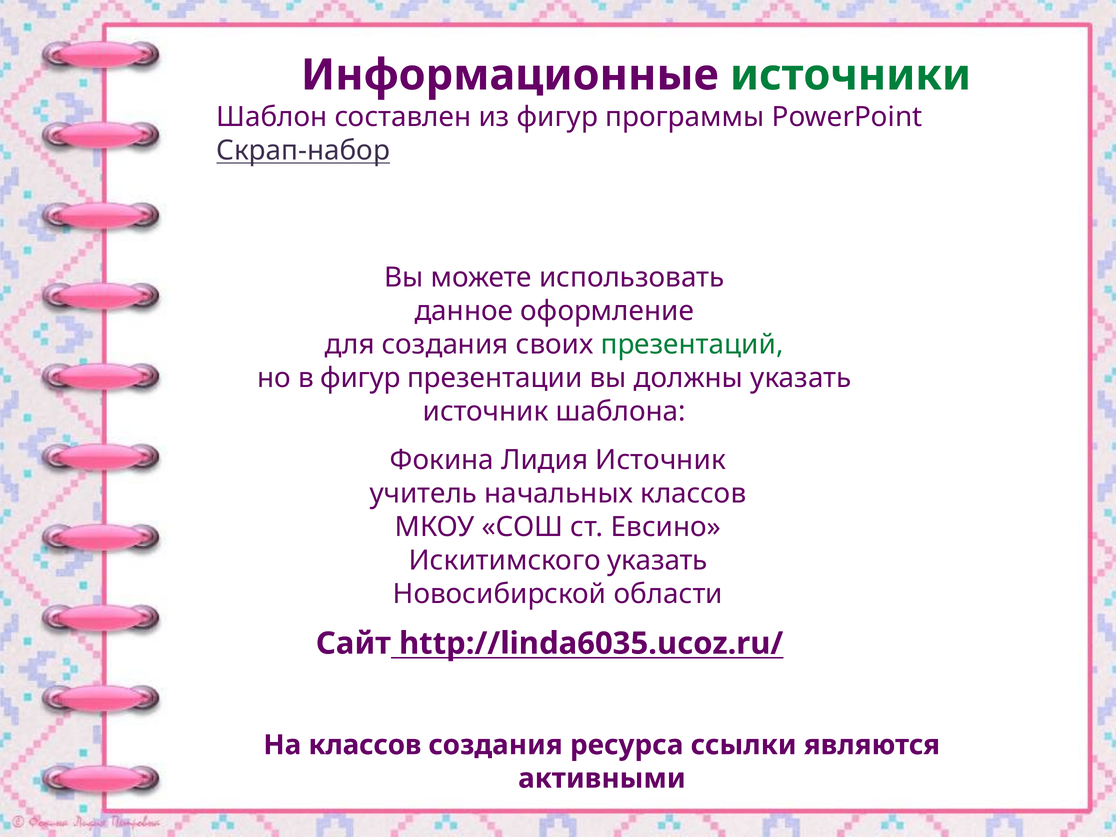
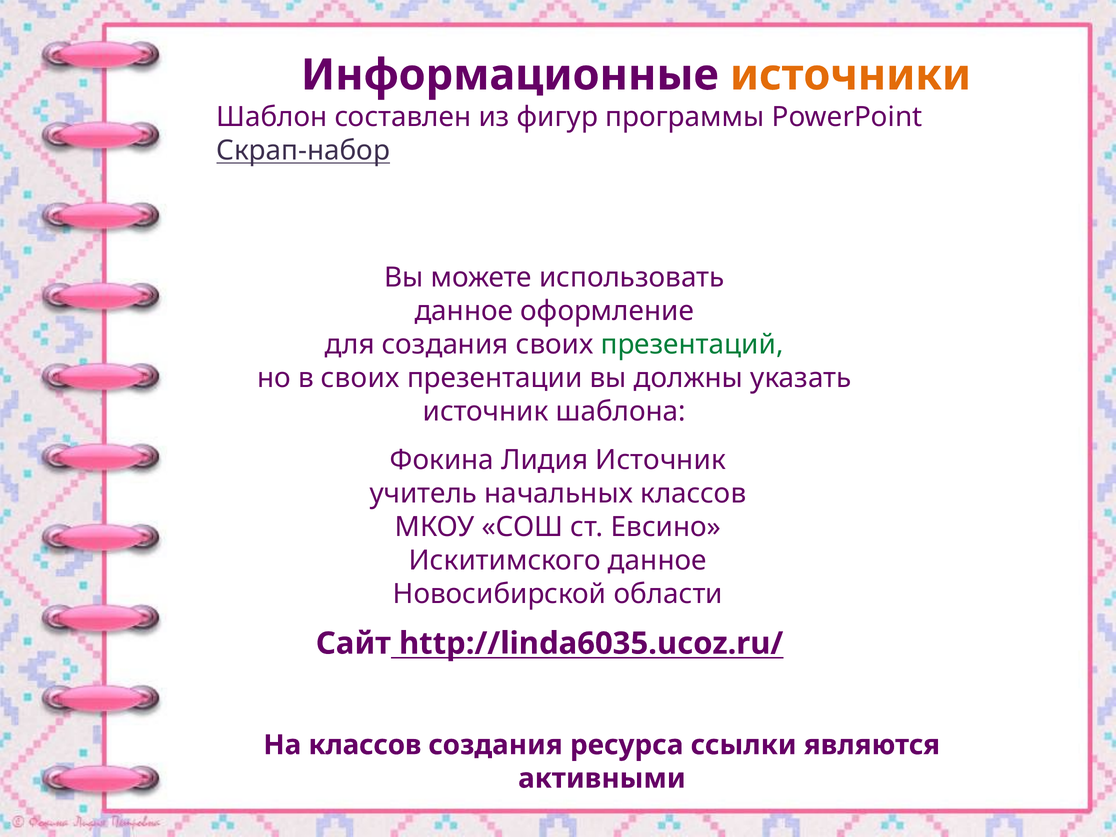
источники colour: green -> orange (851, 75)
в фигур: фигур -> своих (360, 378)
Искитимского указать: указать -> данное (657, 560)
